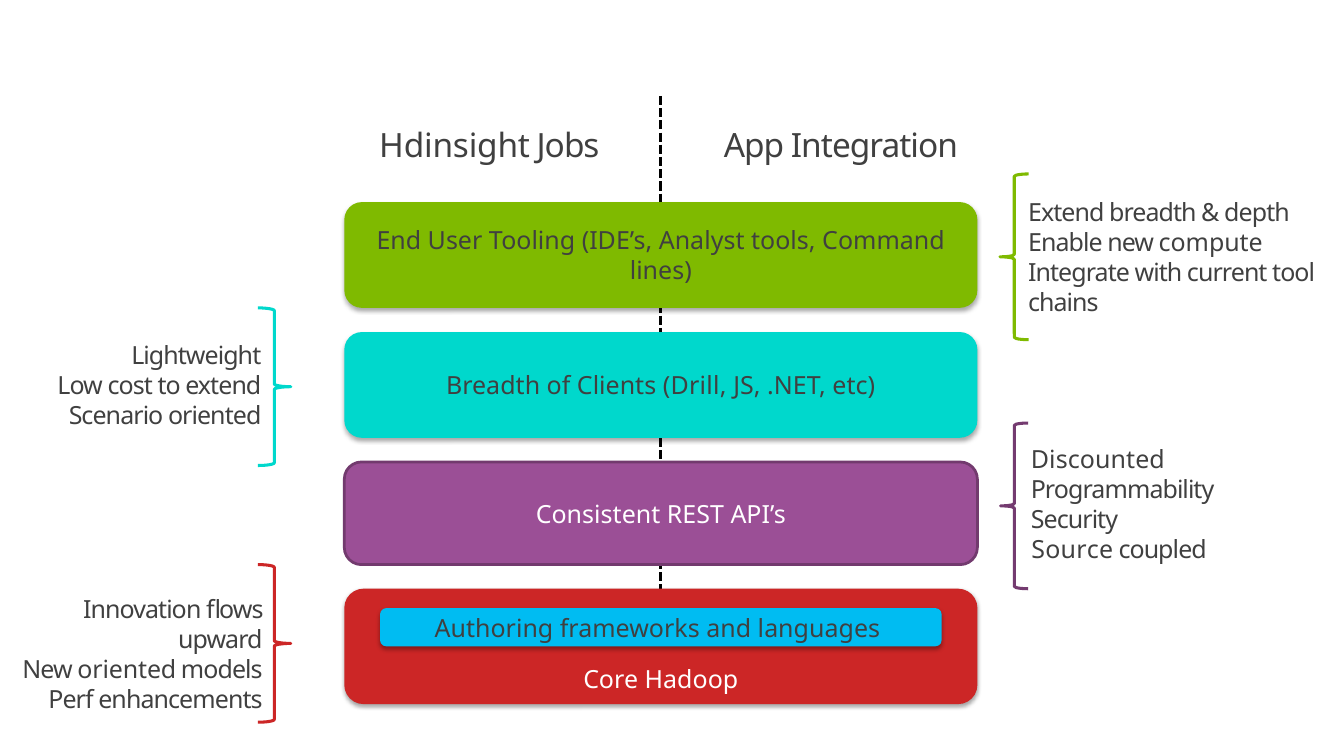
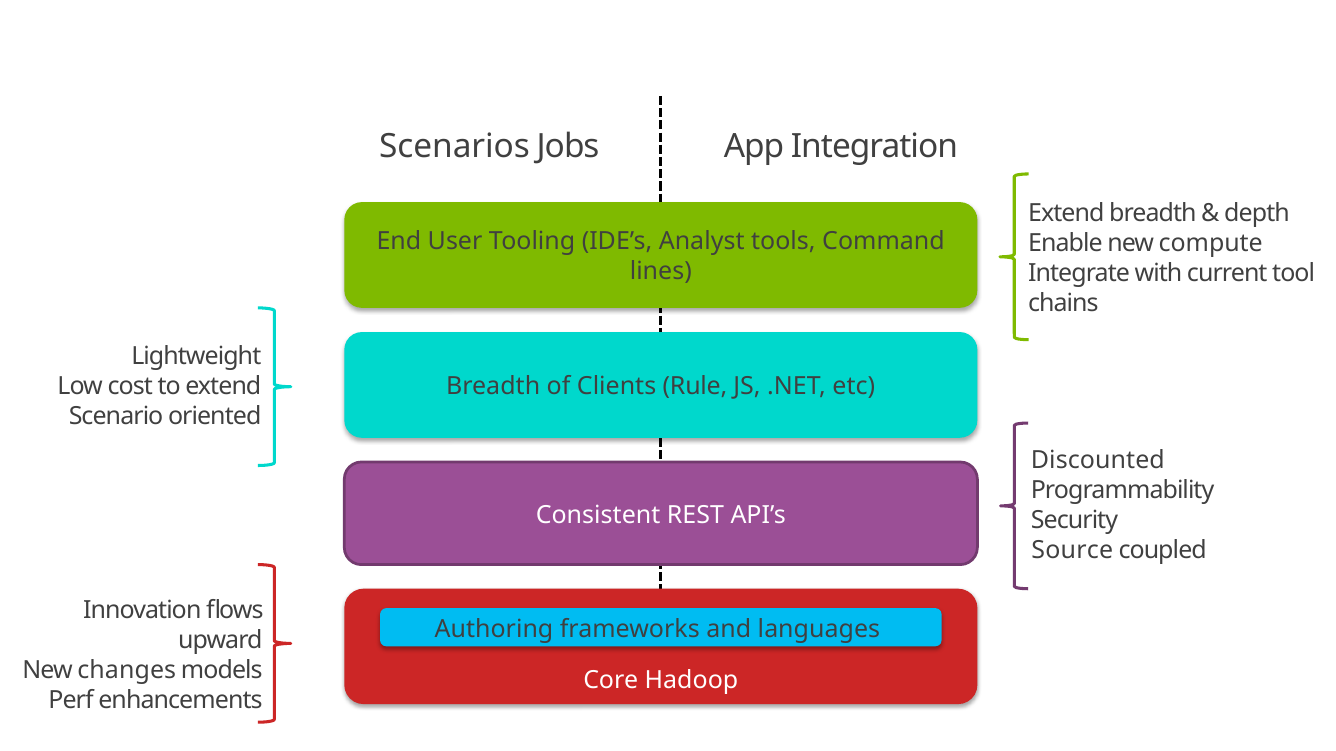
Hdinsight: Hdinsight -> Scenarios (455, 146)
Drill: Drill -> Rule (695, 387)
New oriented: oriented -> changes (127, 671)
